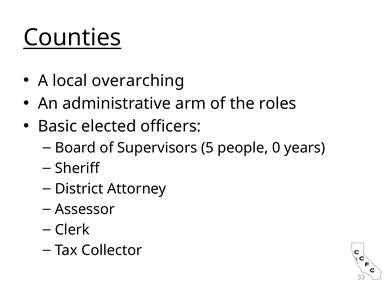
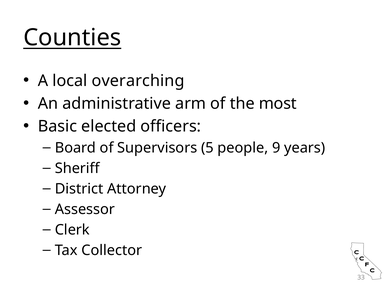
roles: roles -> most (278, 104)
0: 0 -> 9 (276, 148)
